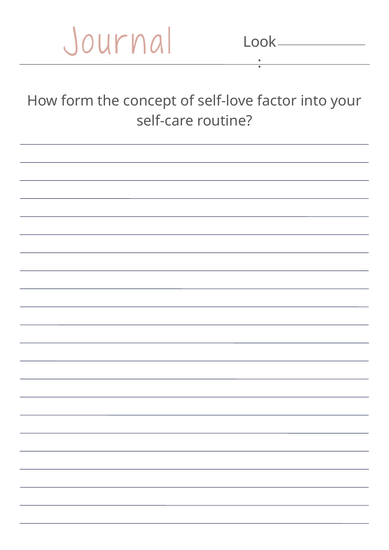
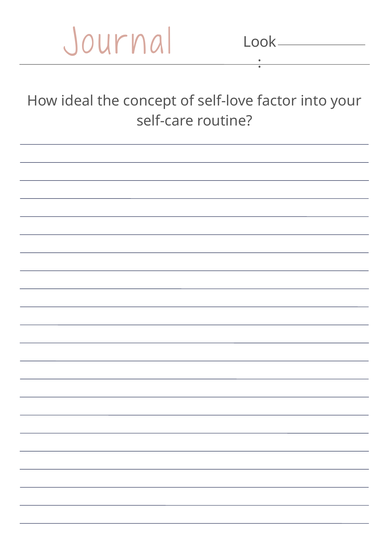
form: form -> ideal (77, 101)
